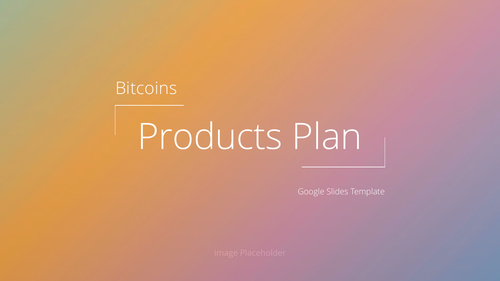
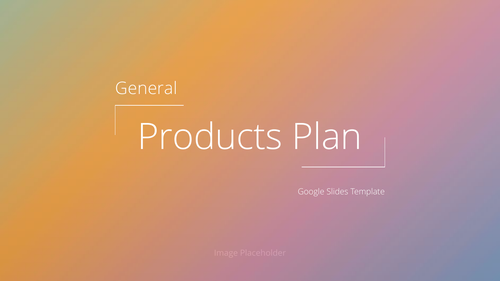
Bitcoins: Bitcoins -> General (146, 89)
